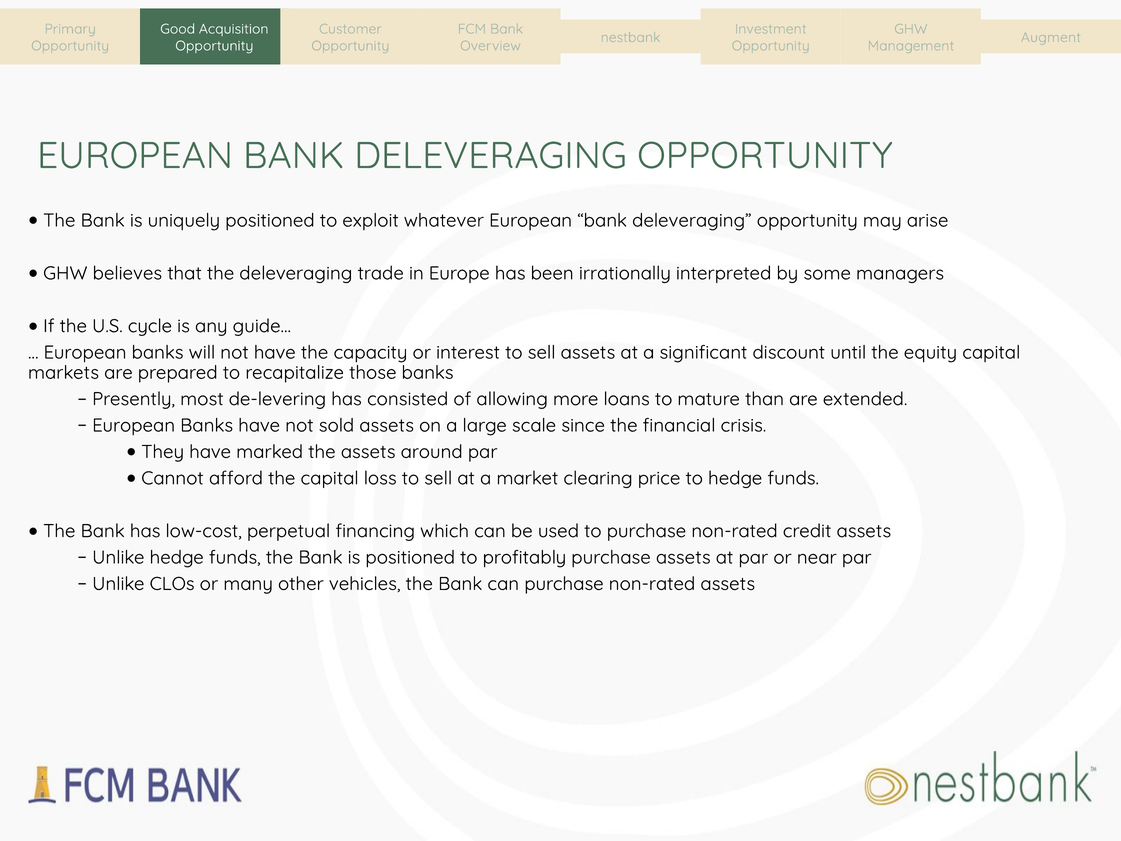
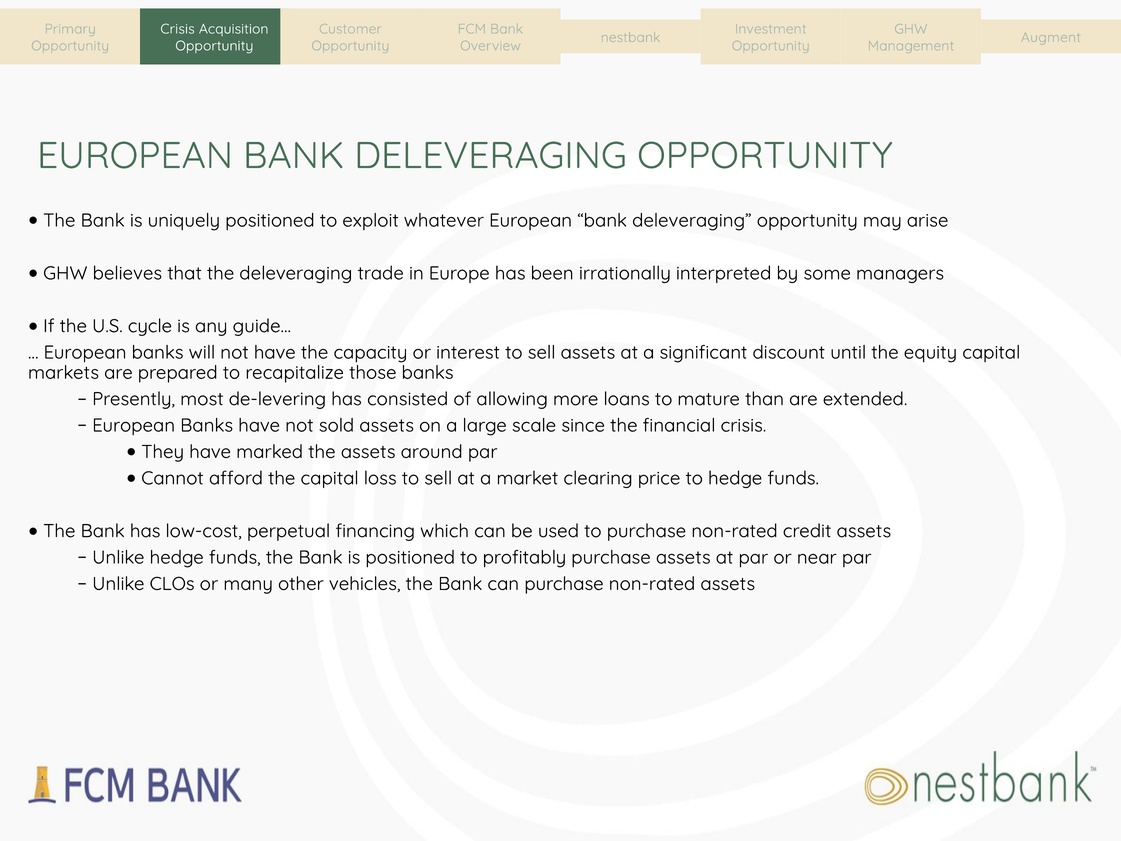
Good: Good -> Crisis (178, 29)
